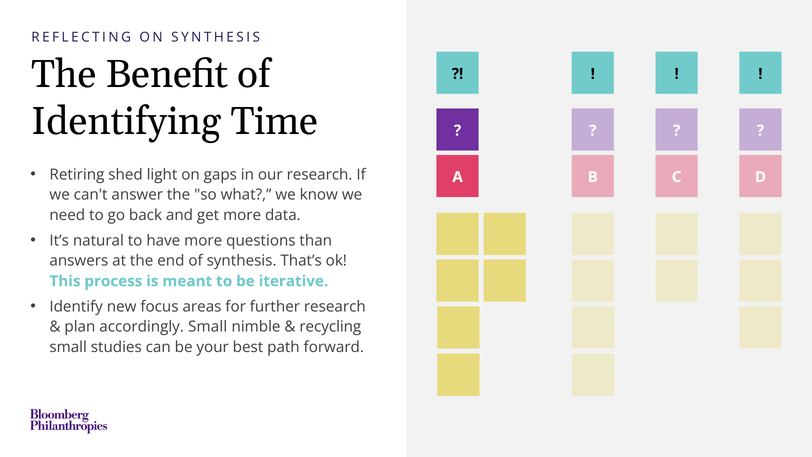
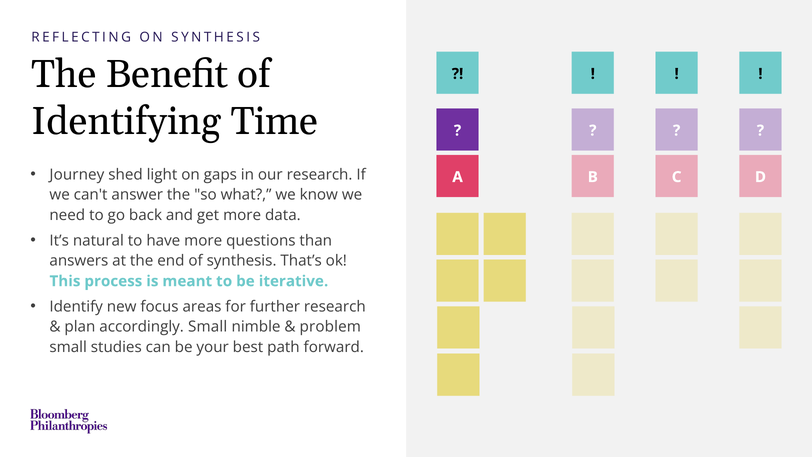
Retiring: Retiring -> Journey (77, 174)
recycling: recycling -> problem (330, 327)
